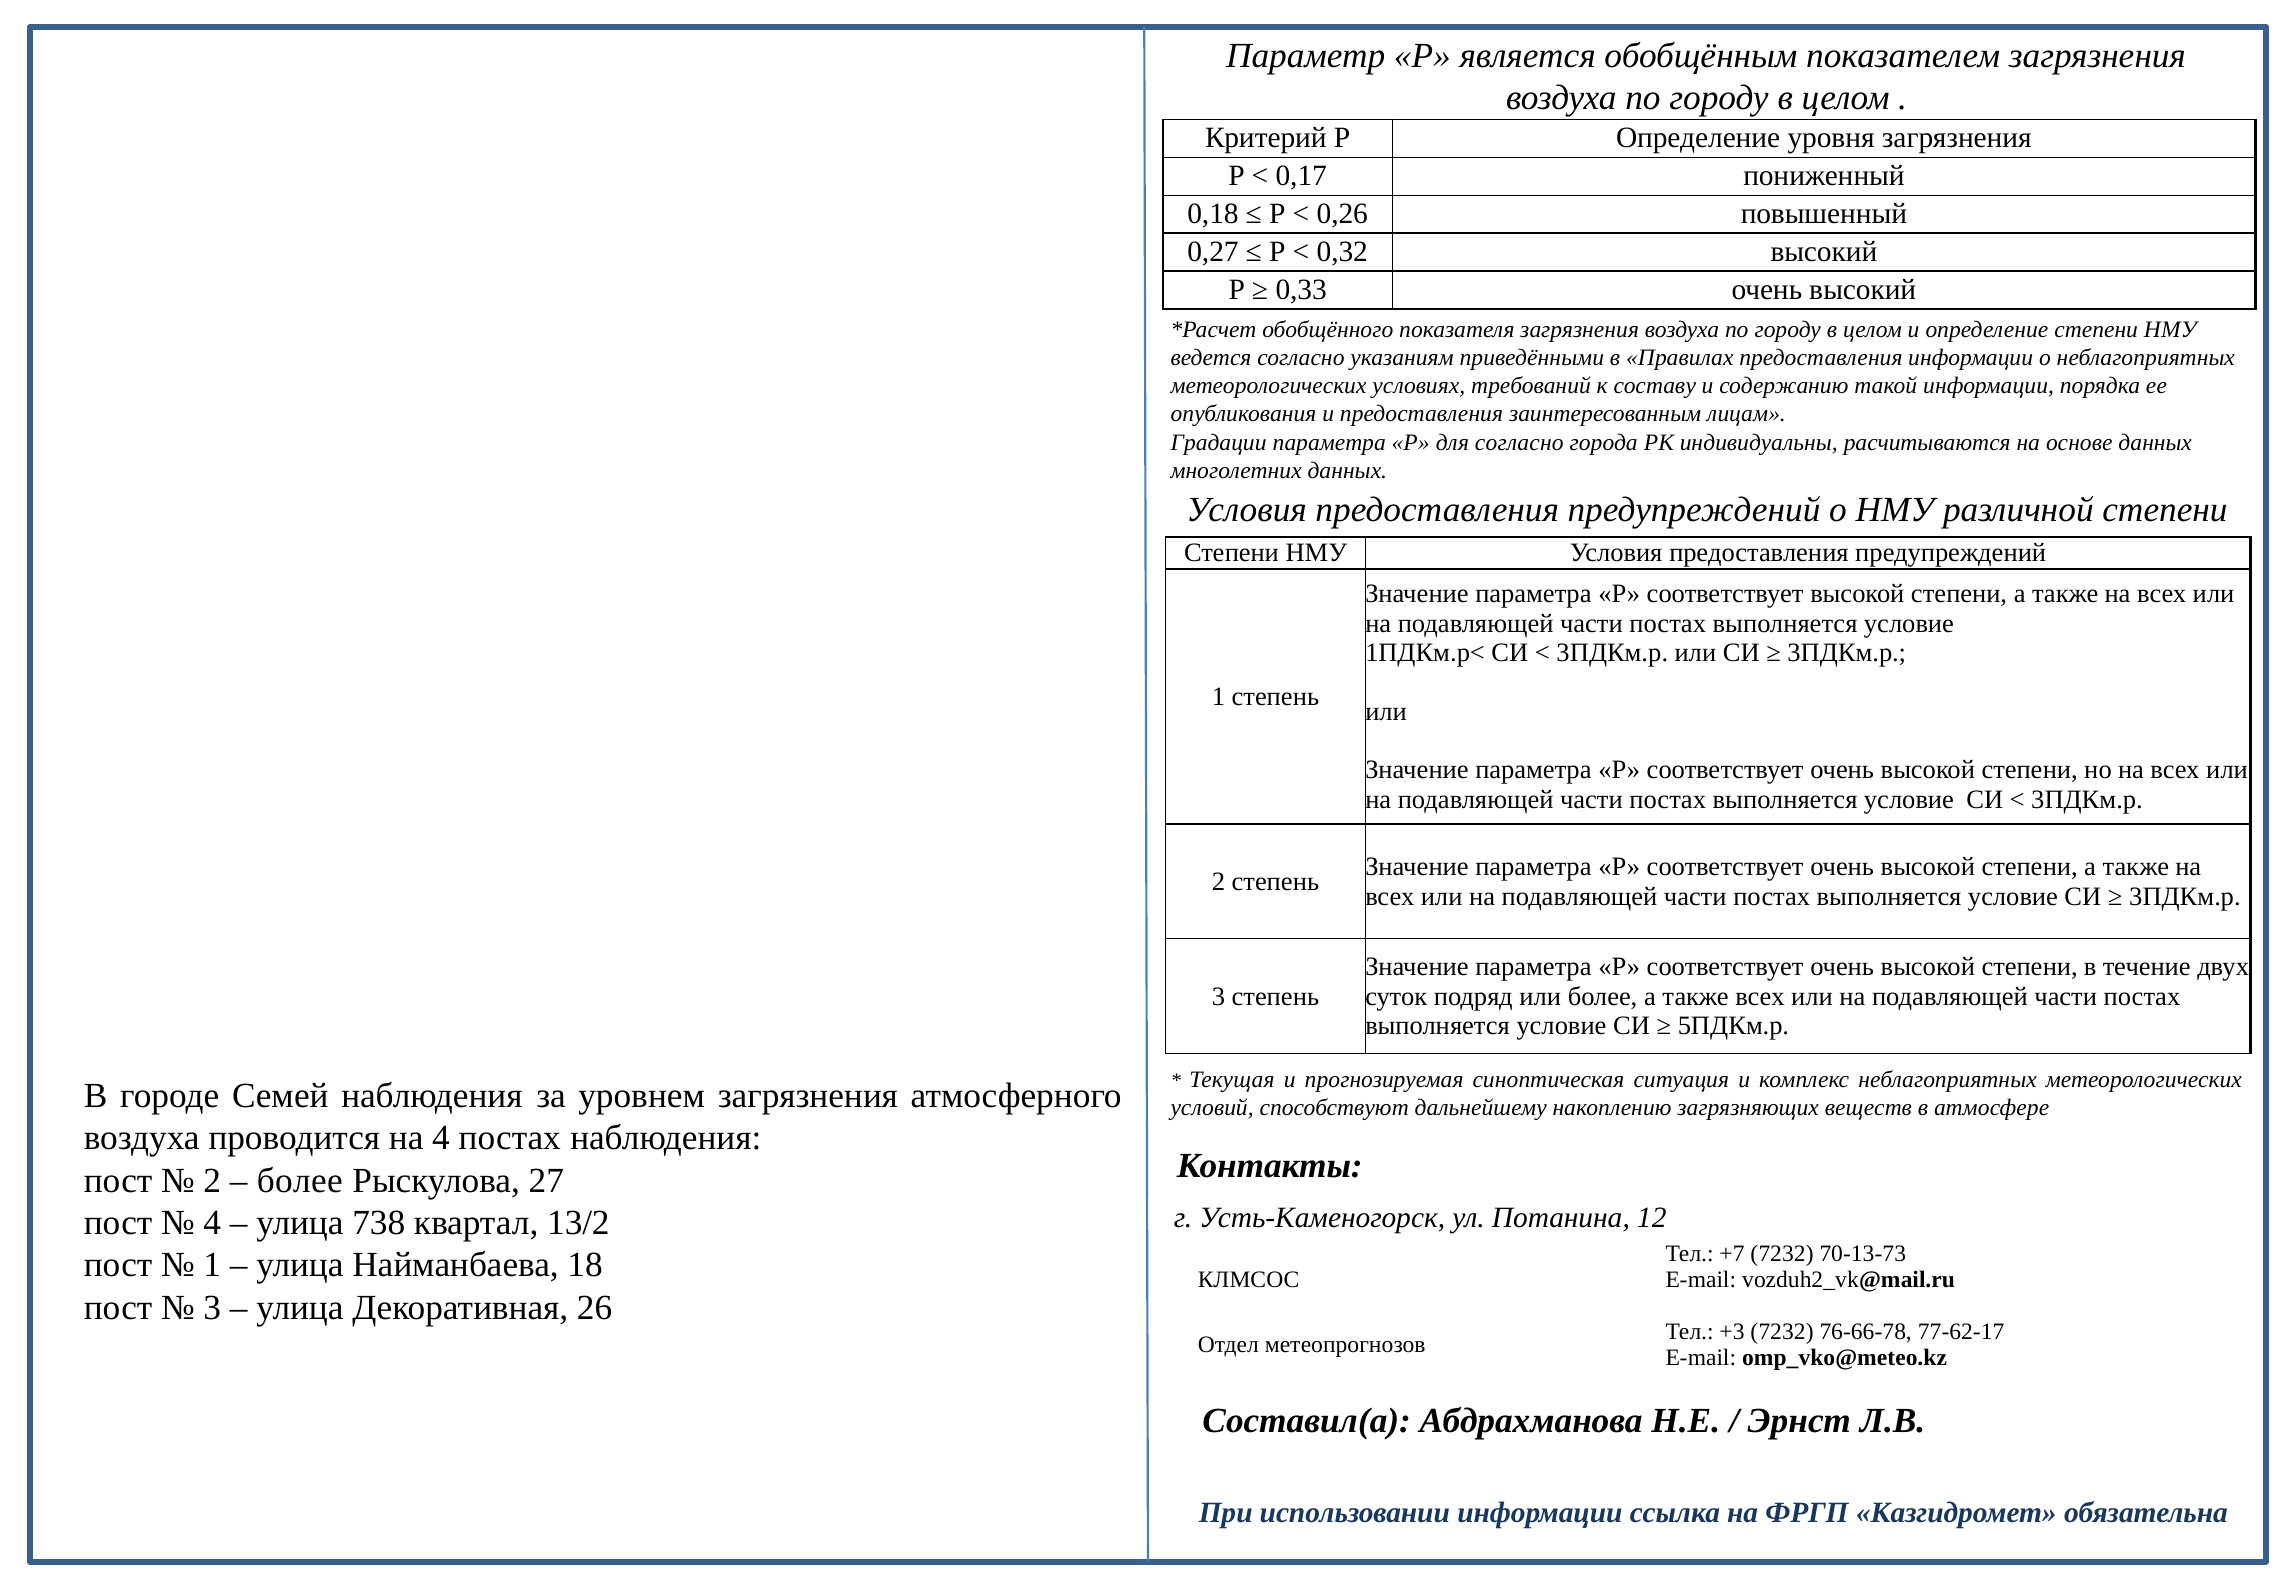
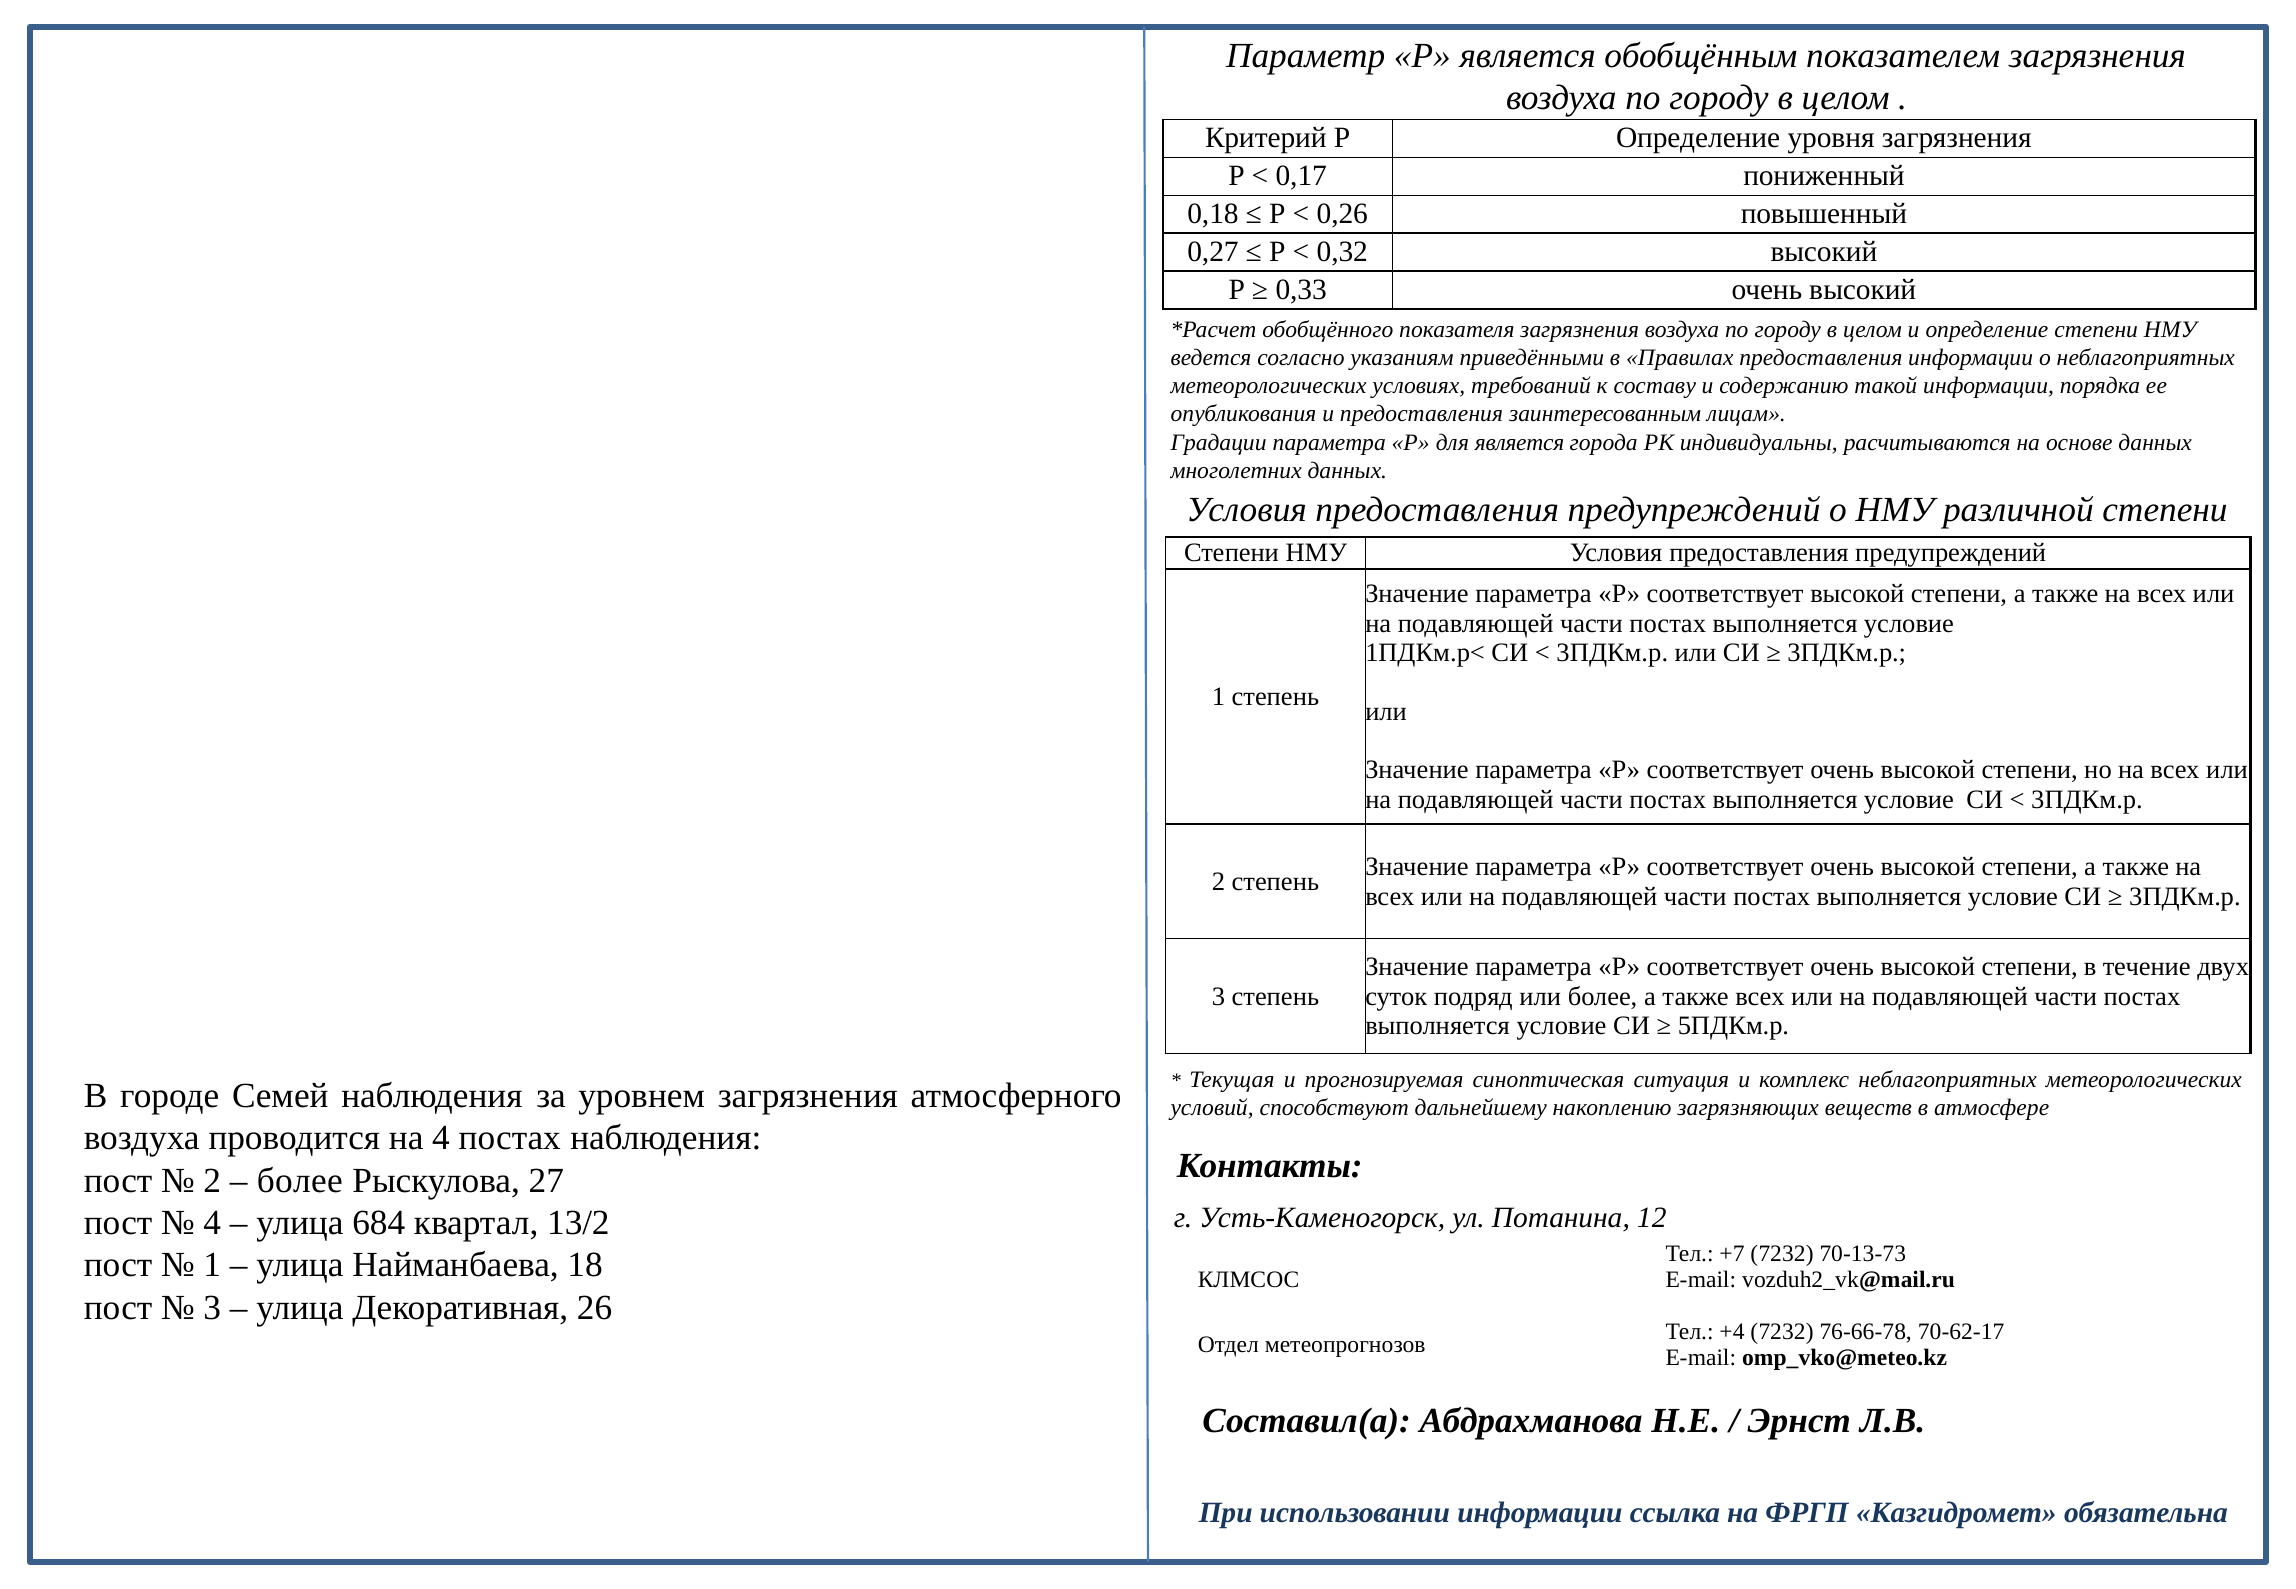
для согласно: согласно -> является (1520, 443)
738: 738 -> 684 (379, 1223)
+3: +3 -> +4 (1732, 1332)
77-62-17: 77-62-17 -> 70-62-17 (1961, 1332)
